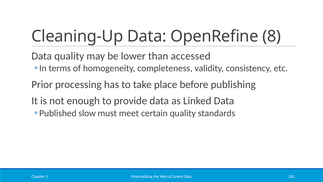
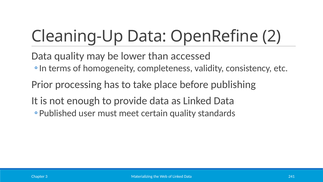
8: 8 -> 2 (272, 36)
slow: slow -> user (87, 113)
